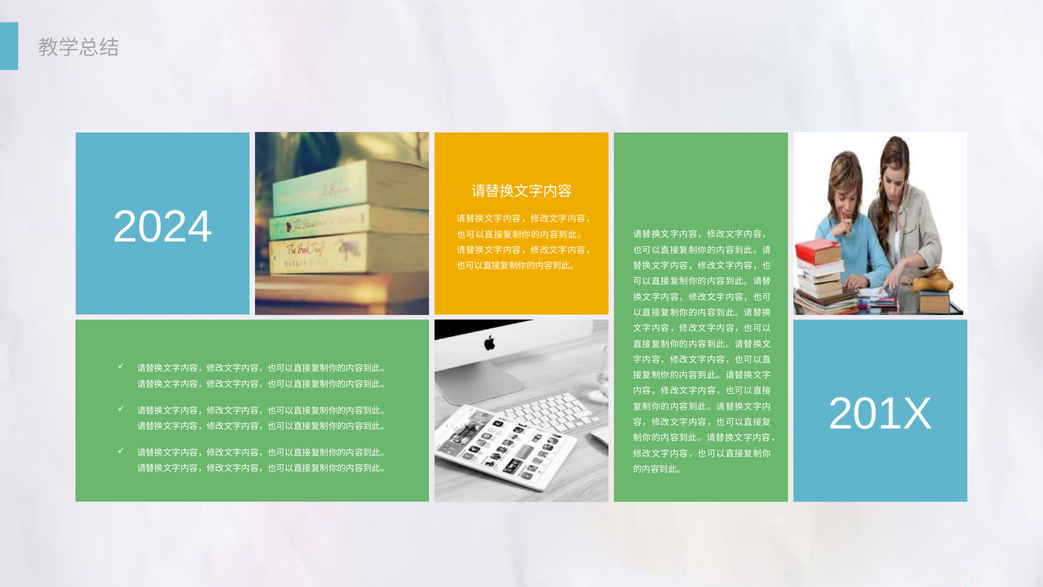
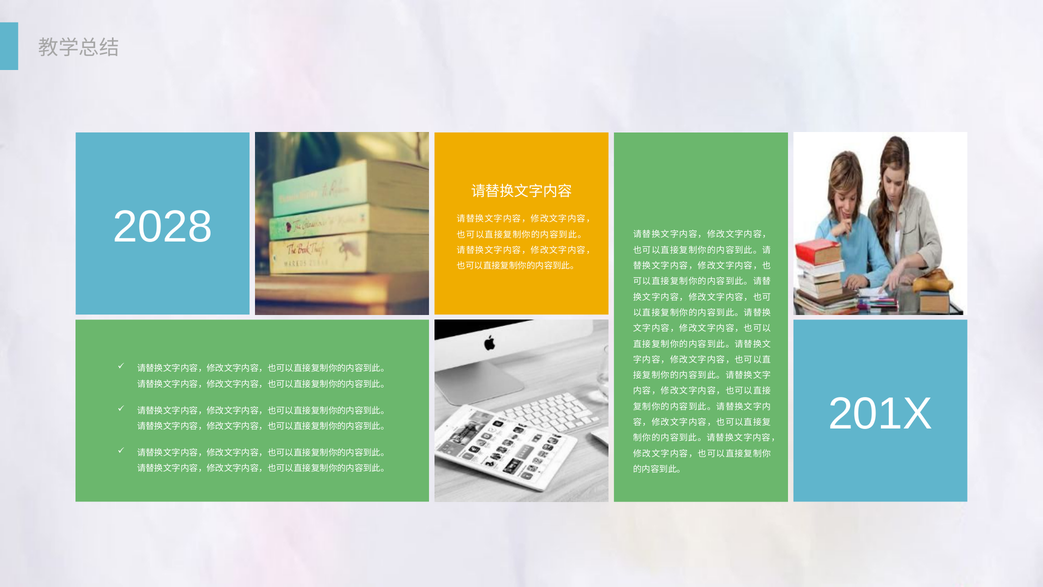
2024: 2024 -> 2028 (163, 227)
